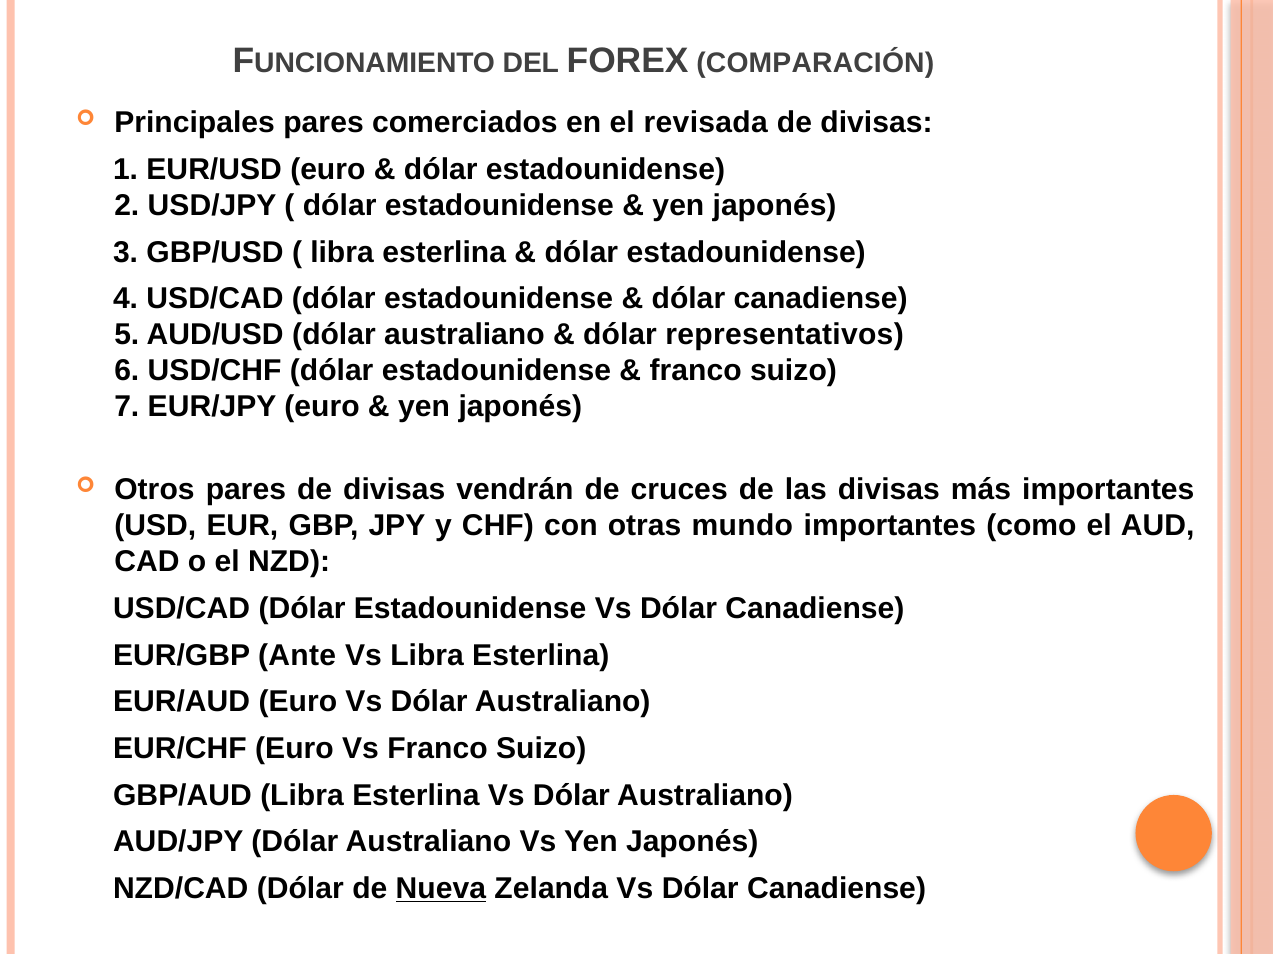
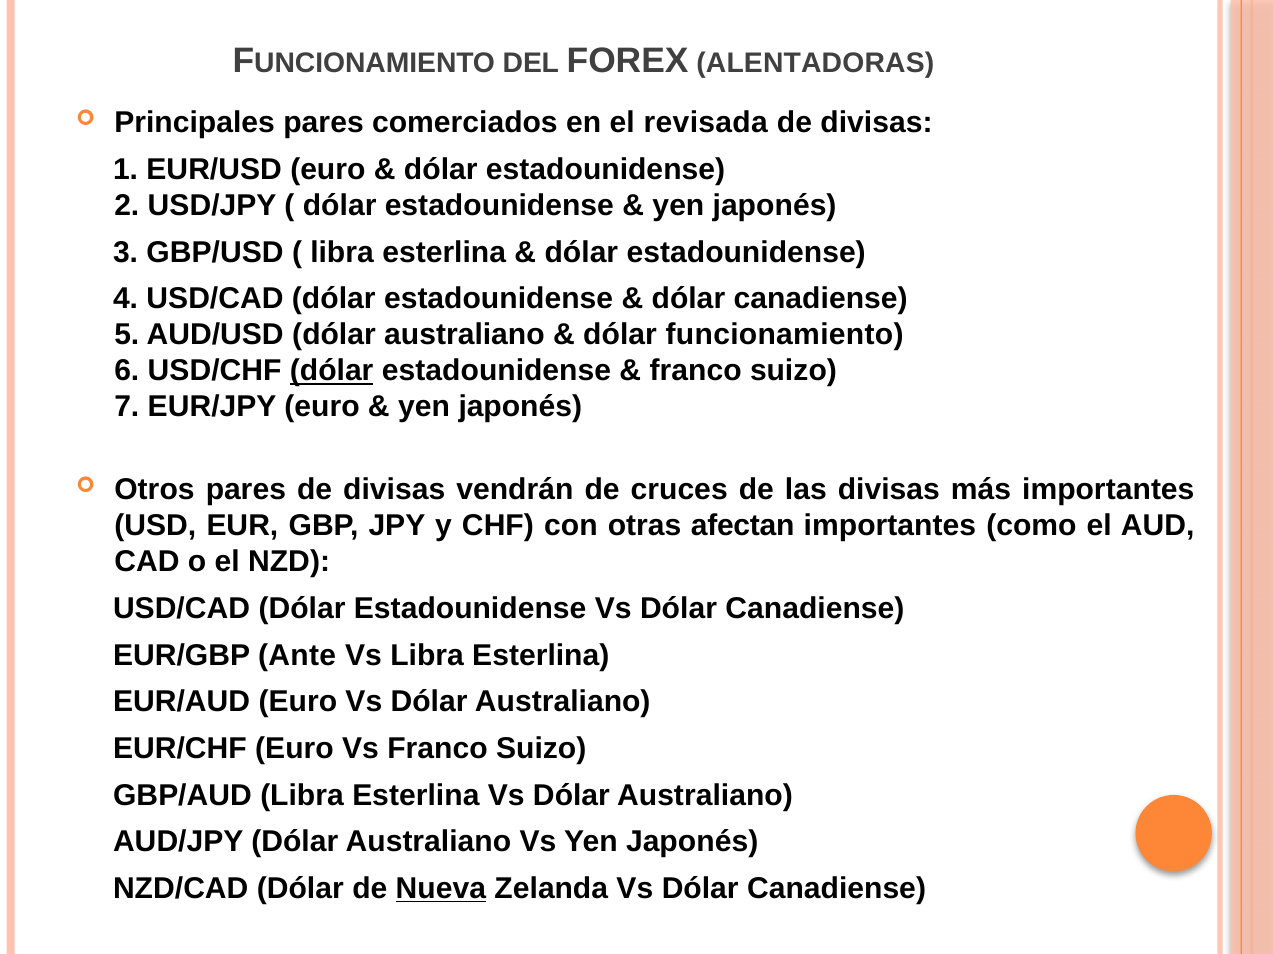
COMPARACIÓN: COMPARACIÓN -> ALENTADORAS (815, 64)
representativos: representativos -> funcionamiento (785, 335)
dólar underline: none -> present (332, 371)
mundo: mundo -> afectan (743, 526)
